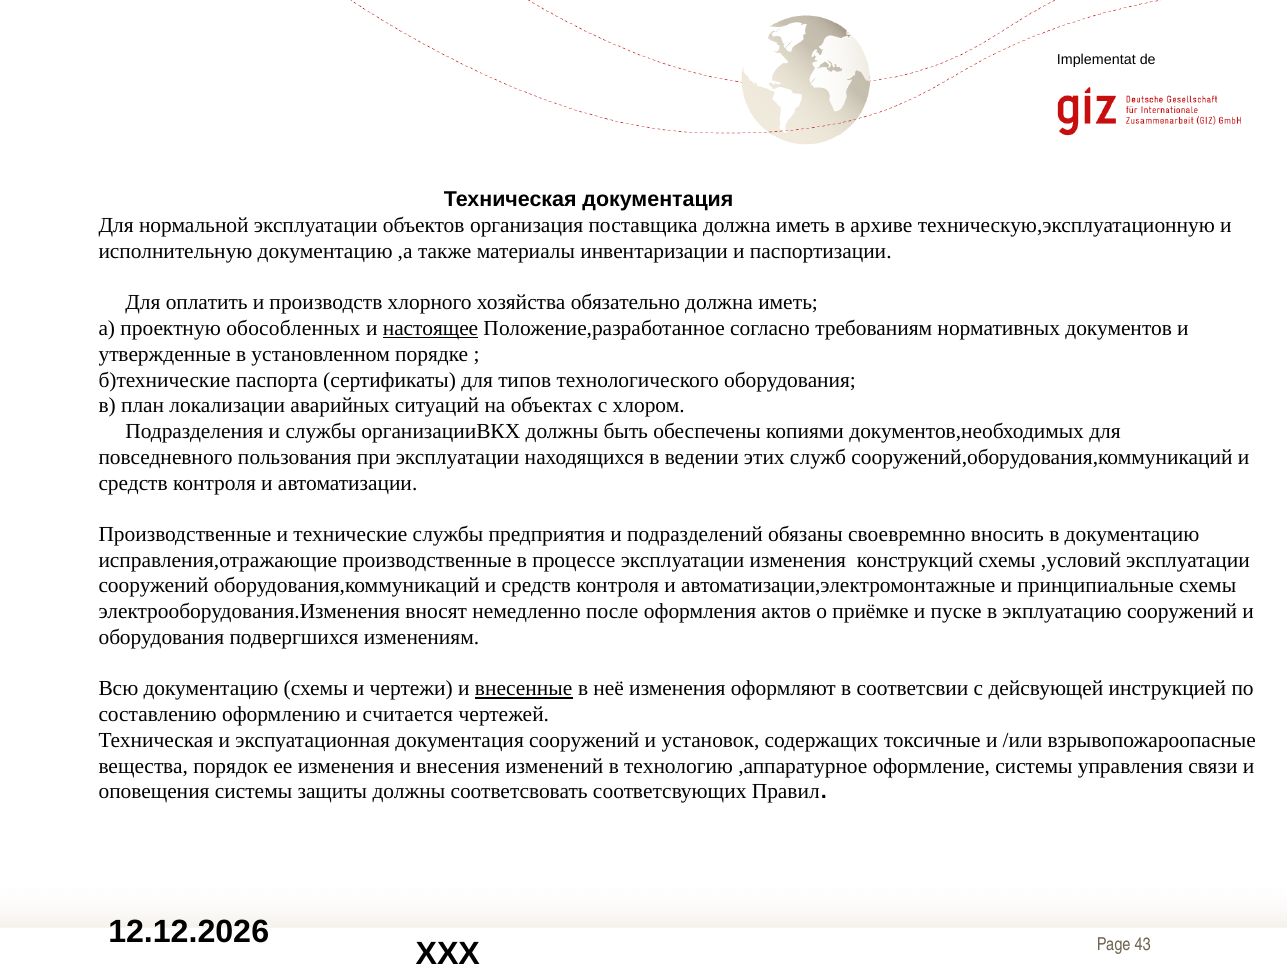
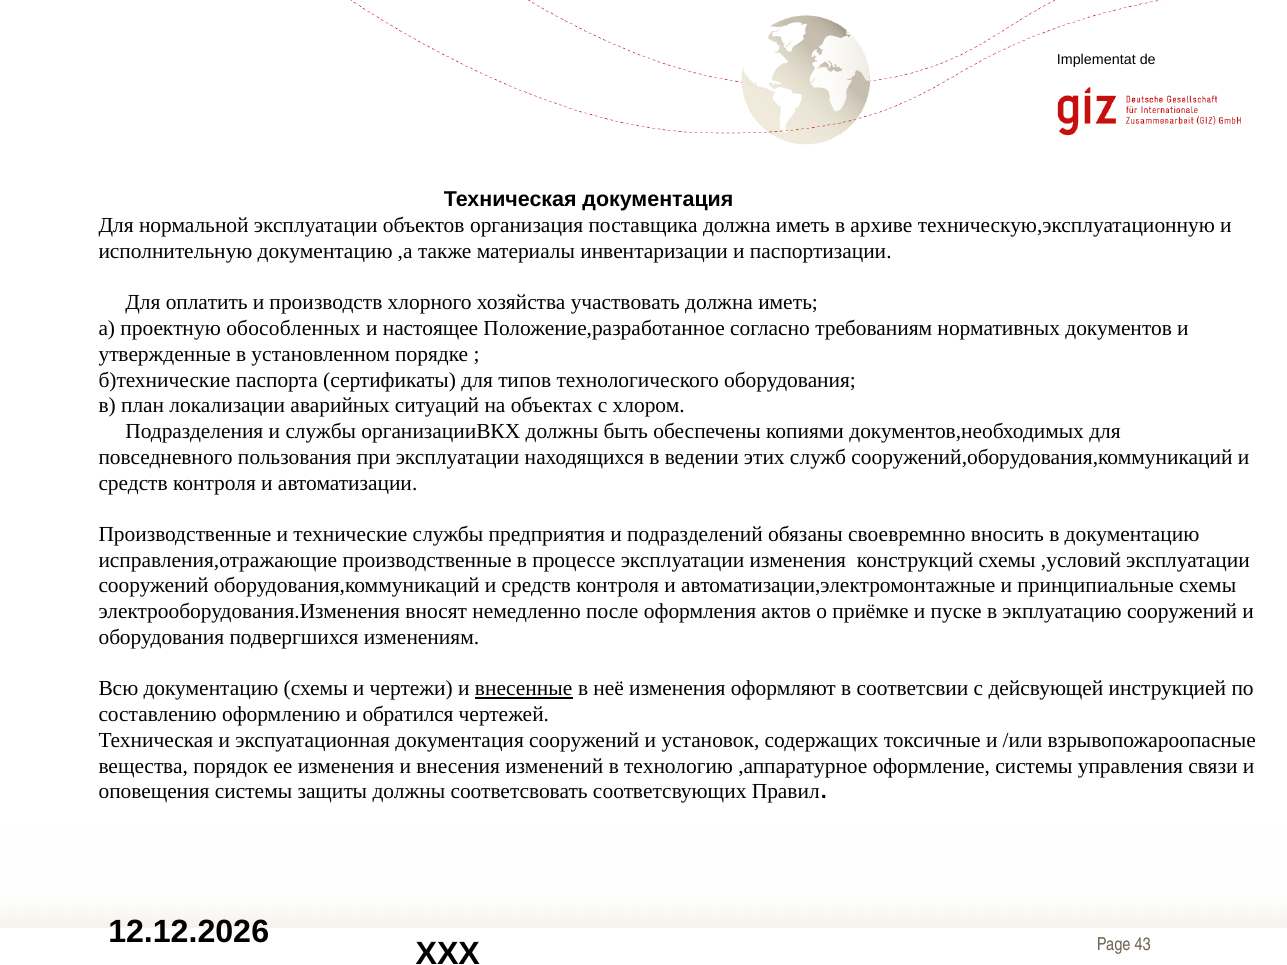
обязательно: обязательно -> участвовать (625, 303)
настоящее underline: present -> none (431, 329)
считается: считается -> обратился (408, 715)
